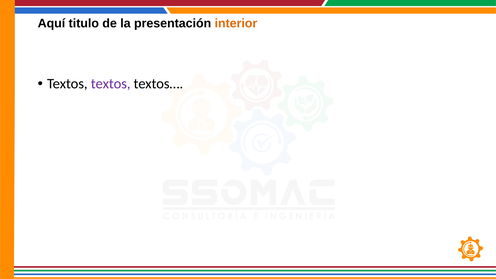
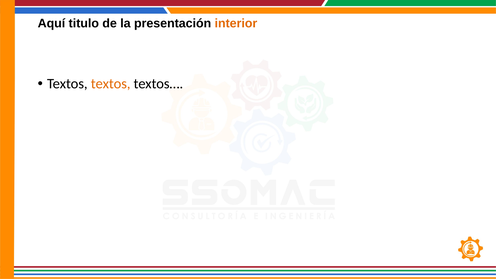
textos colour: purple -> orange (111, 84)
